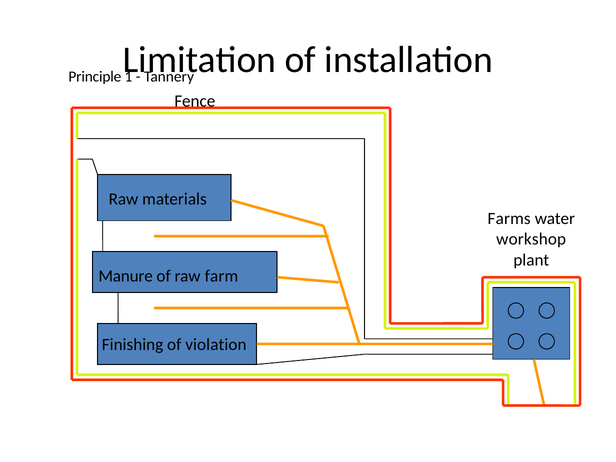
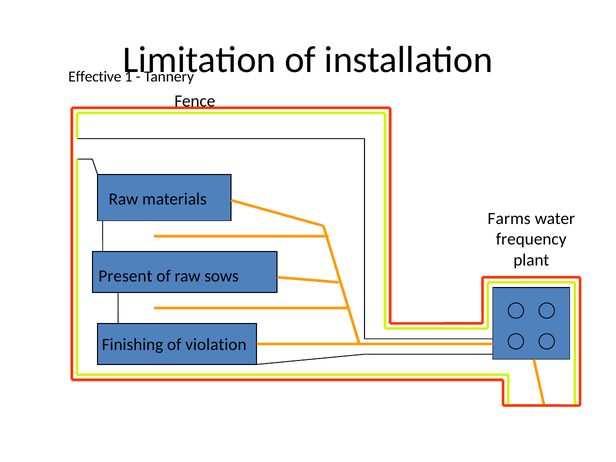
Principle: Principle -> Effective (95, 76)
workshop: workshop -> frequency (531, 239)
Manure: Manure -> Present (125, 276)
farm: farm -> sows (222, 276)
